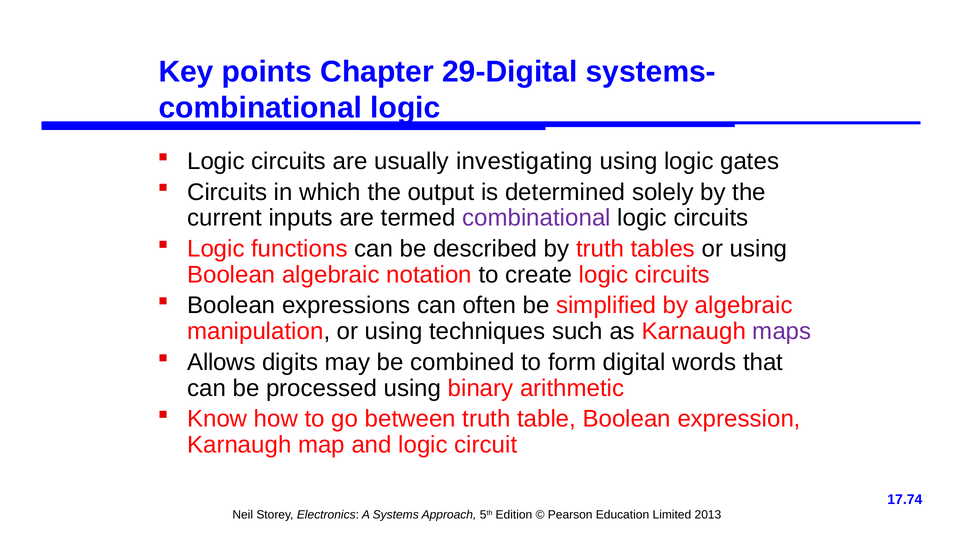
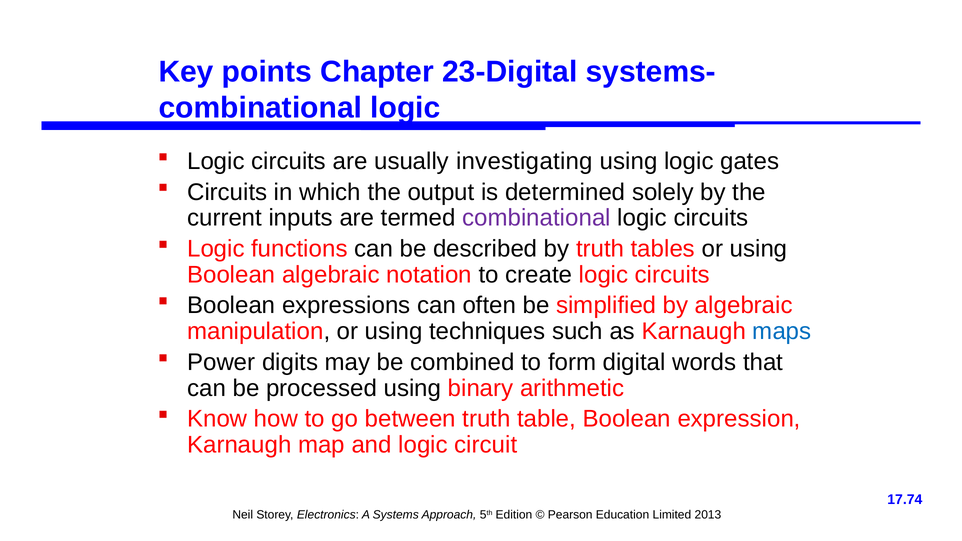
29-Digital: 29-Digital -> 23-Digital (510, 72)
maps colour: purple -> blue (782, 332)
Allows: Allows -> Power (221, 362)
